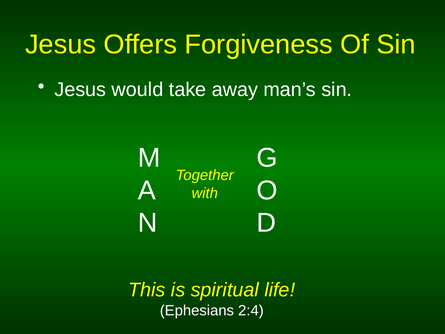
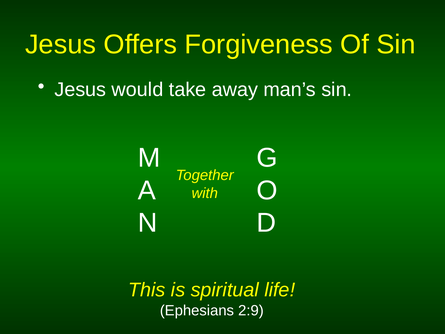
2:4: 2:4 -> 2:9 (251, 310)
